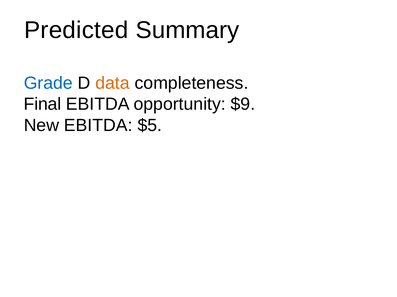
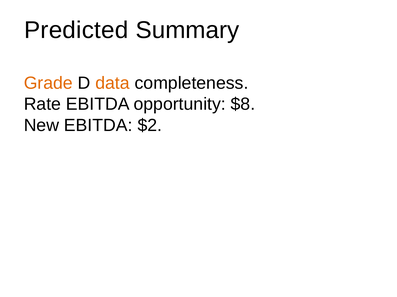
Grade colour: blue -> orange (48, 83)
Final: Final -> Rate (42, 104)
$9: $9 -> $8 (243, 104)
$5: $5 -> $2 (150, 126)
